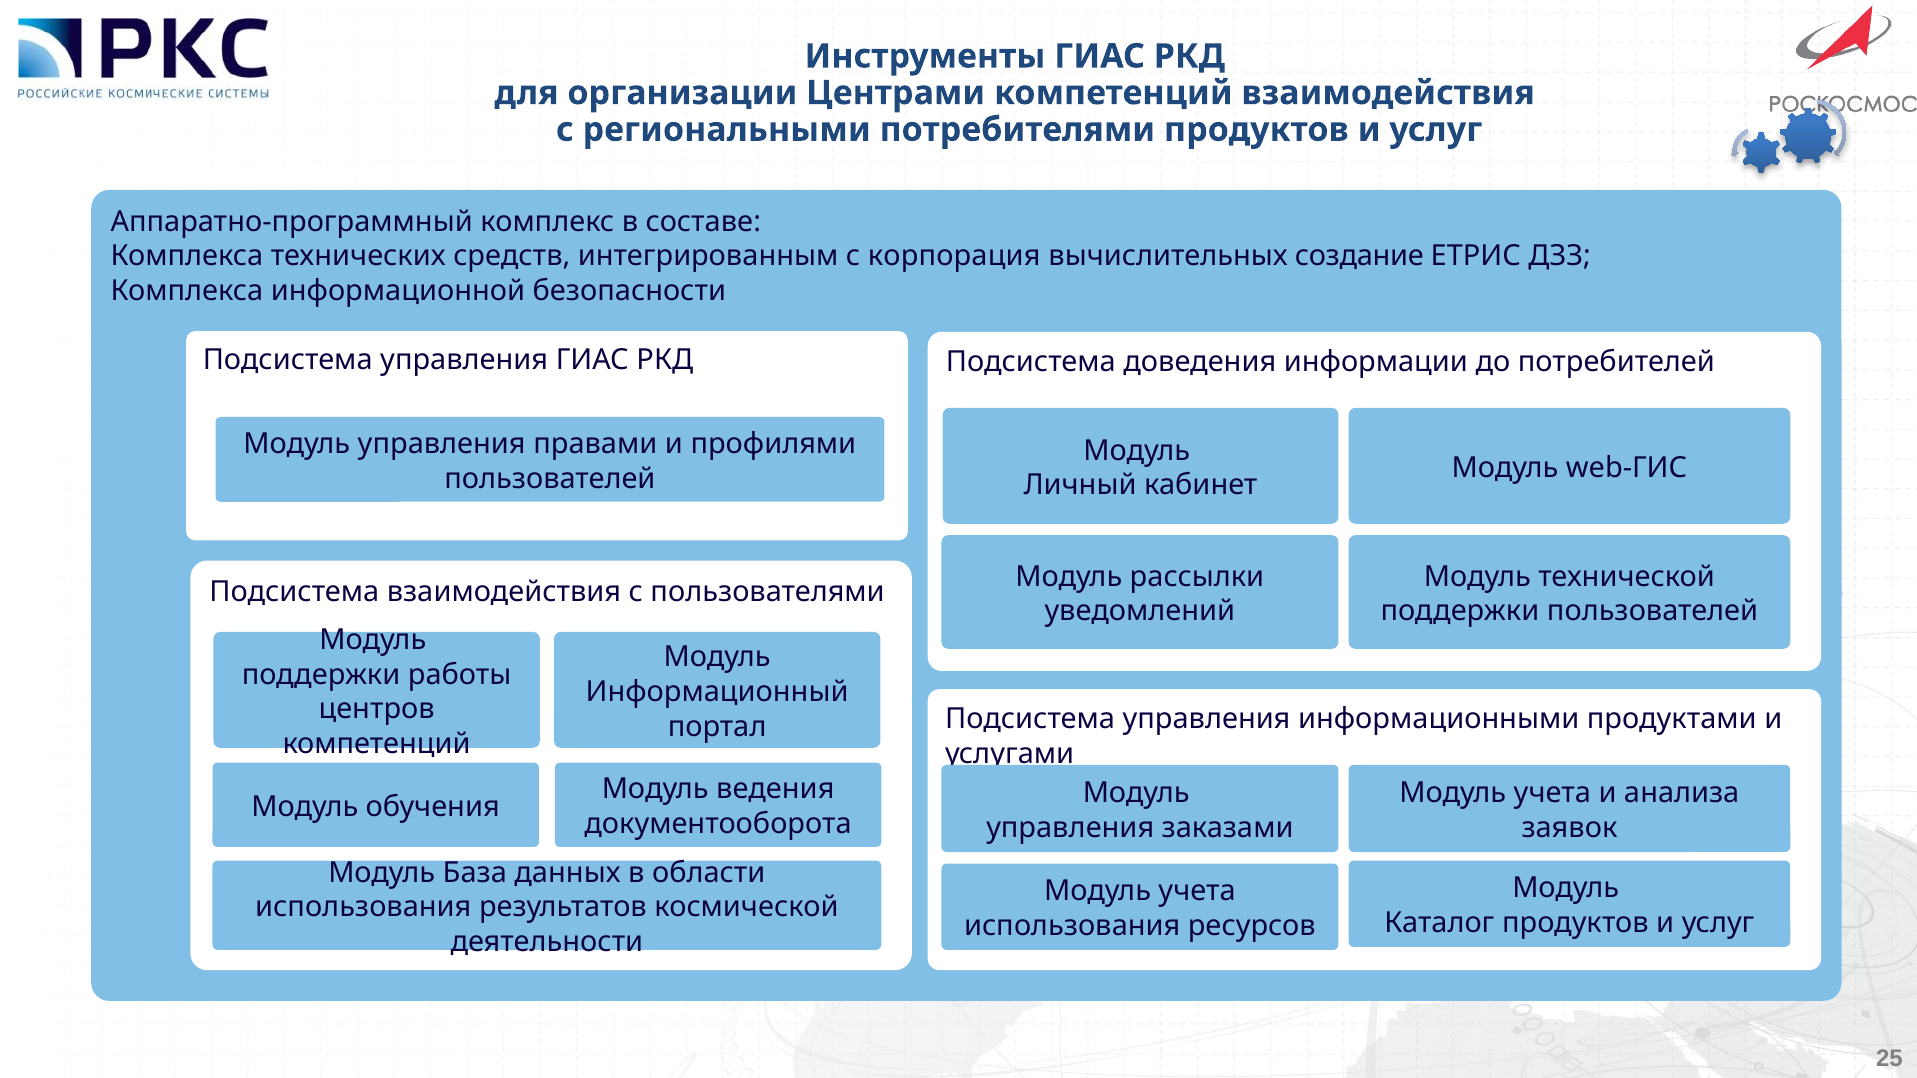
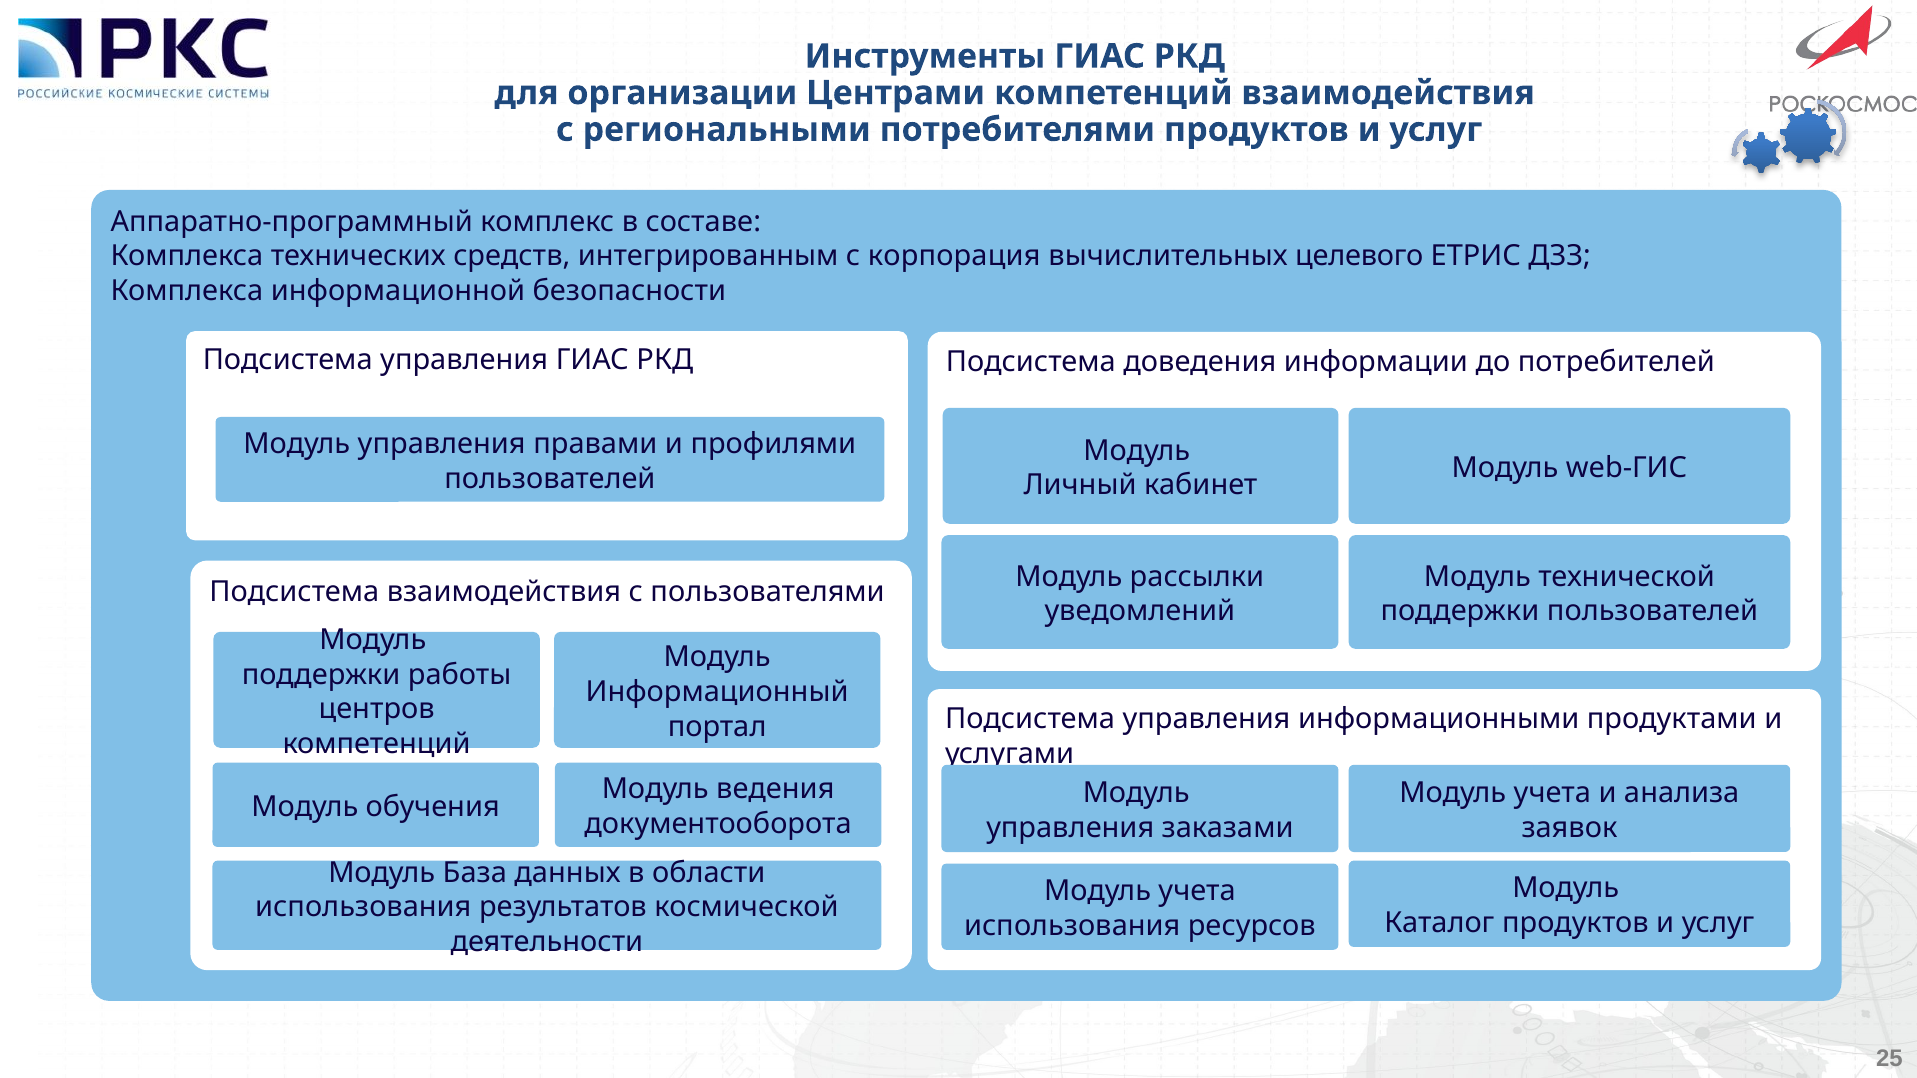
создание: создание -> целевого (1359, 256)
